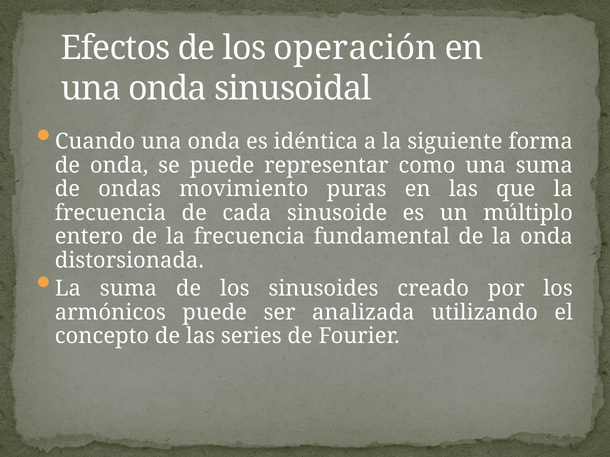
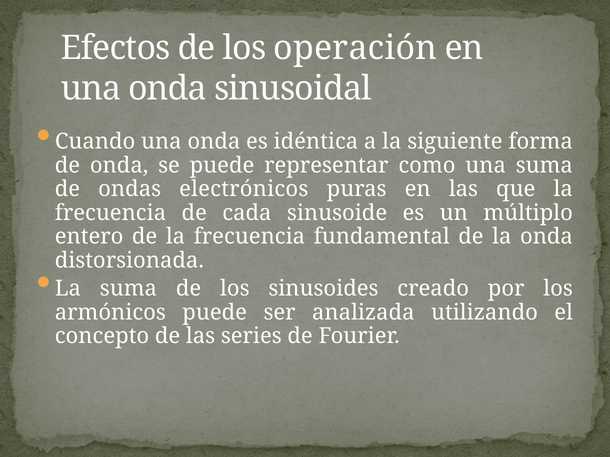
movimiento: movimiento -> electrónicos (244, 189)
